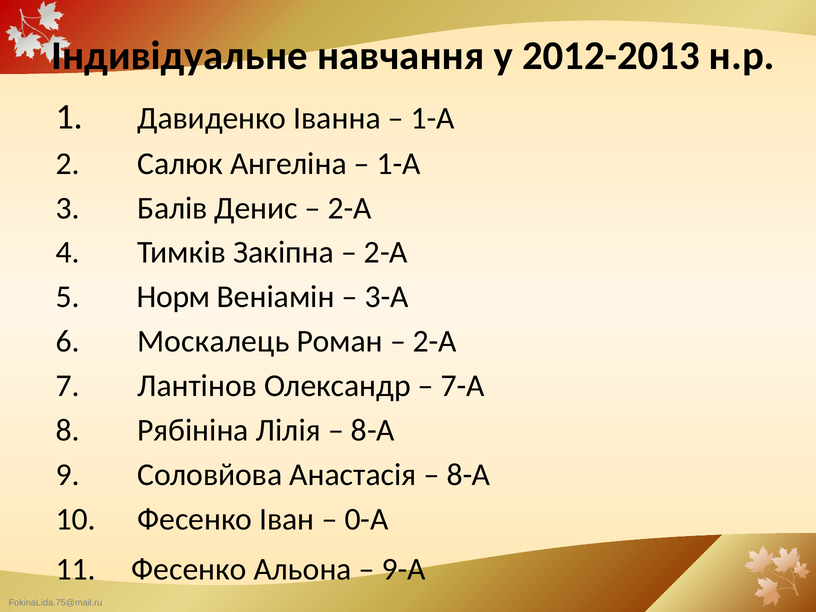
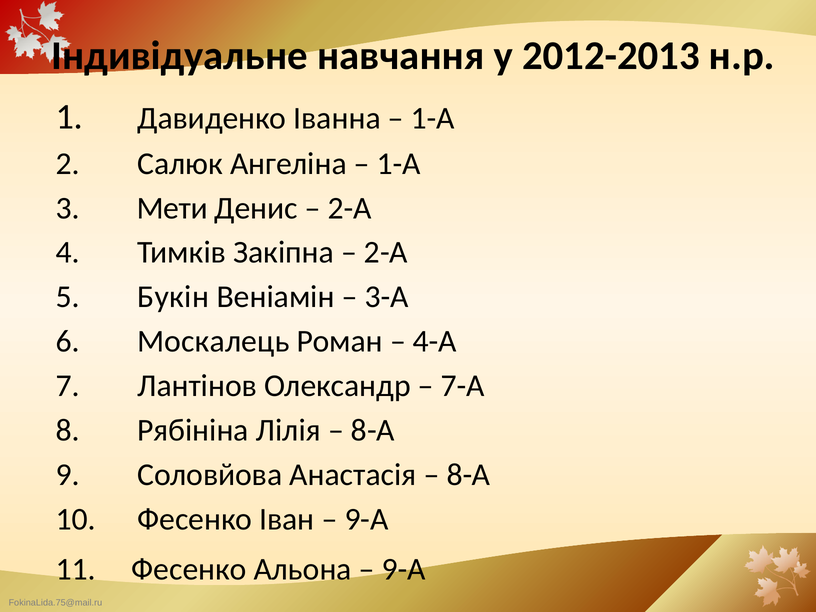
Балів: Балів -> Мети (172, 208)
Норм: Норм -> Букін (173, 297)
2-А: 2-А -> 4-А (435, 341)
0-А: 0-А -> 9-А (366, 519)
